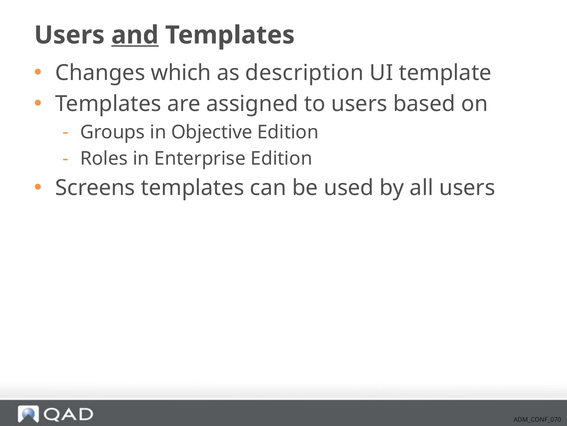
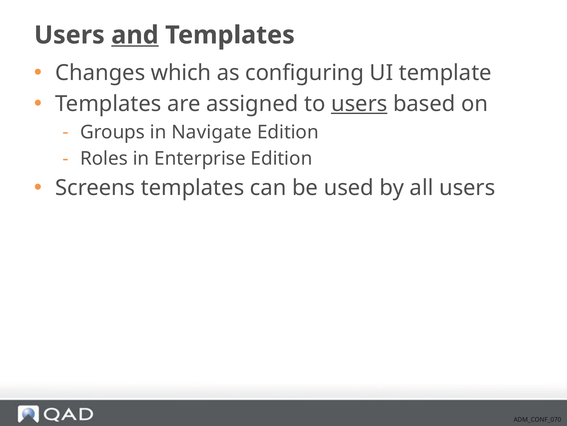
description: description -> configuring (305, 73)
users underline: none -> present (359, 104)
Objective: Objective -> Navigate (212, 132)
